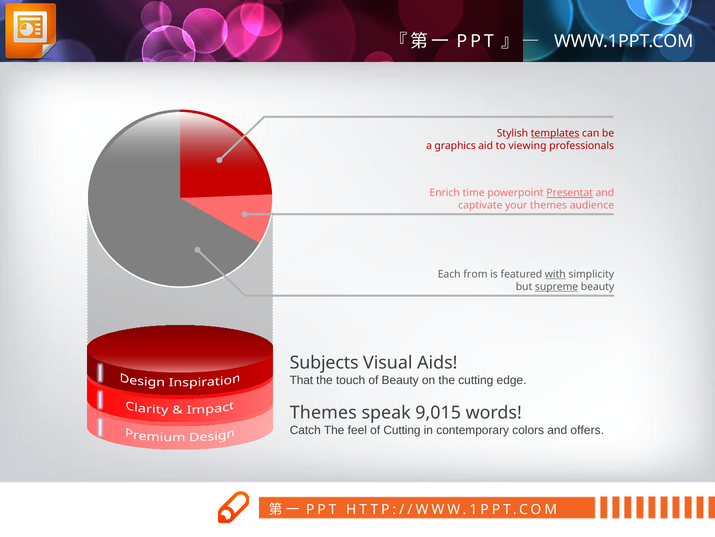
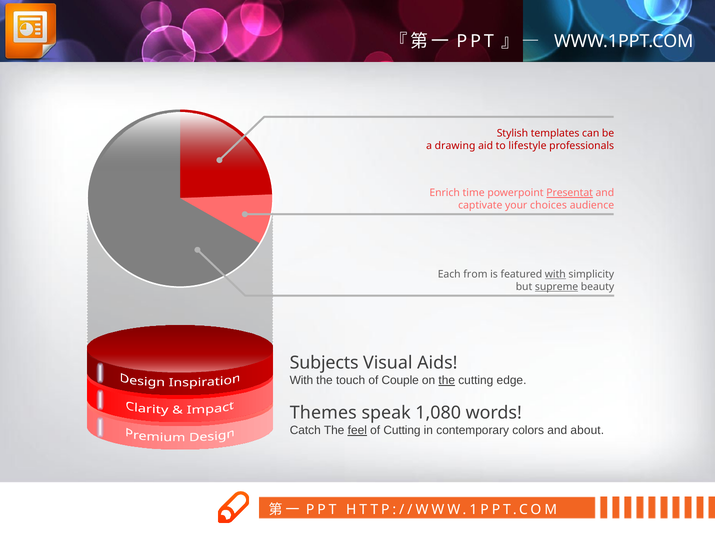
templates underline: present -> none (555, 133)
graphics: graphics -> drawing (455, 146)
viewing: viewing -> lifestyle (527, 146)
your themes: themes -> choices (548, 205)
That: That -> With (301, 380)
of Beauty: Beauty -> Couple (400, 380)
the underline: none -> present (447, 380)
9,015: 9,015 -> 1,080 (438, 412)
feel underline: none -> present (357, 430)
offers: offers -> about (587, 430)
